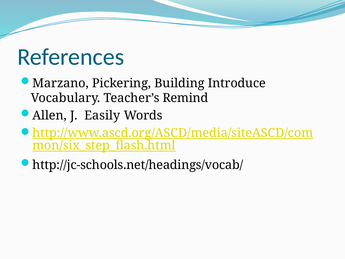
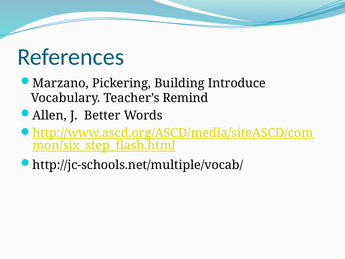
Easily: Easily -> Better (102, 115)
http://jc-schools.net/headings/vocab/: http://jc-schools.net/headings/vocab/ -> http://jc-schools.net/multiple/vocab/ (138, 165)
